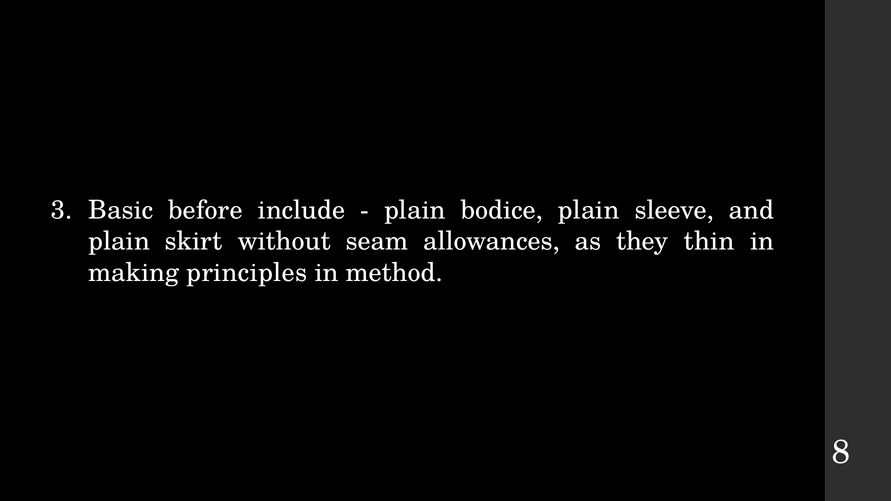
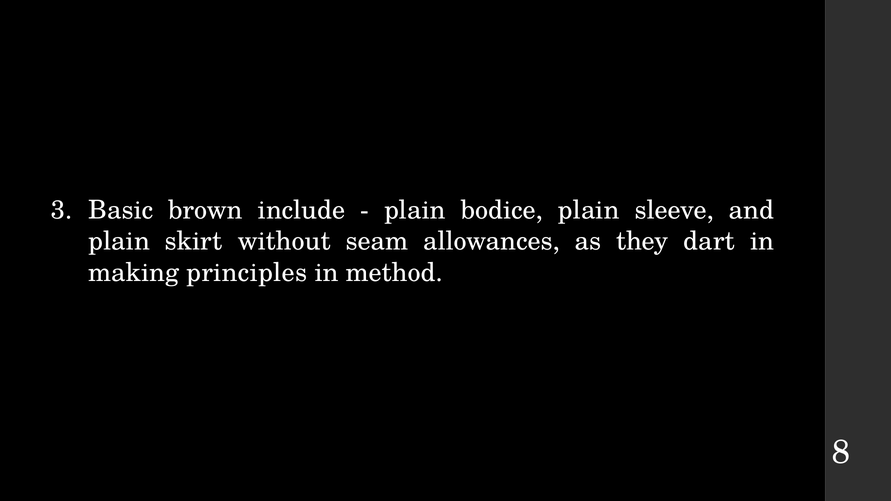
before: before -> brown (206, 210)
thin: thin -> dart (709, 241)
